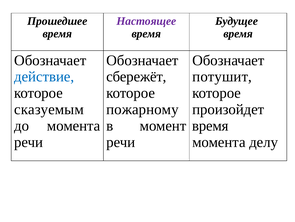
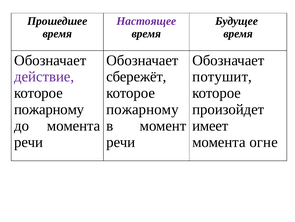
действие colour: blue -> purple (44, 76)
сказуемым: сказуемым -> пожарному (49, 109)
время: время -> имеет (210, 125)
делу: делу -> огне (264, 142)
